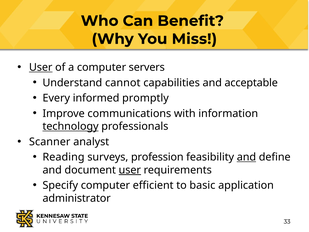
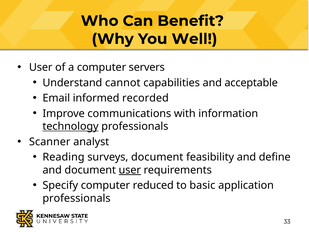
Miss: Miss -> Well (194, 39)
User underline: present -> none (41, 67)
Every: Every -> Email (56, 98)
promptly: promptly -> recorded (145, 98)
surveys profession: profession -> document (157, 157)
and underline: present -> none (246, 157)
efficient: efficient -> reduced (153, 185)
administrator: administrator -> professionals (77, 198)
